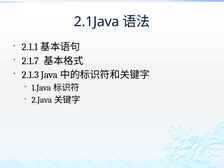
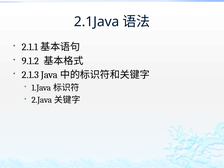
2.1.7: 2.1.7 -> 9.1.2 (30, 61)
